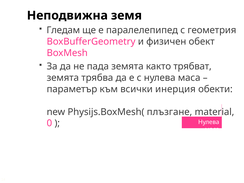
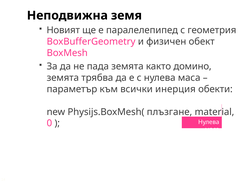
Гледам: Гледам -> Новият (63, 30)
трябват: трябват -> домино (193, 66)
